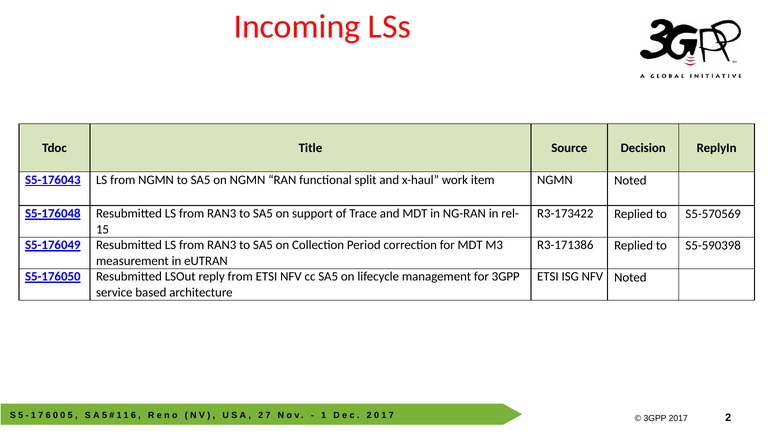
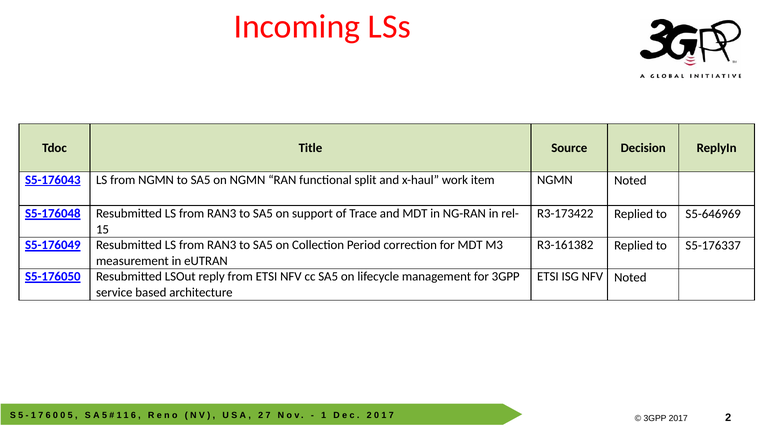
S5-570569: S5-570569 -> S5-646969 (713, 214)
R3-171386: R3-171386 -> R3-161382 (565, 245)
S5-590398: S5-590398 -> S5-176337 (713, 246)
